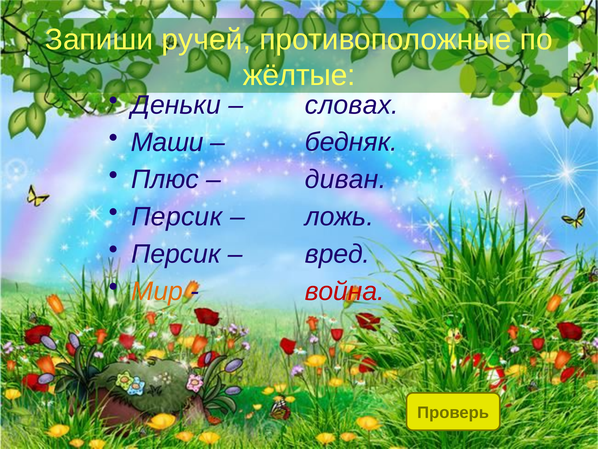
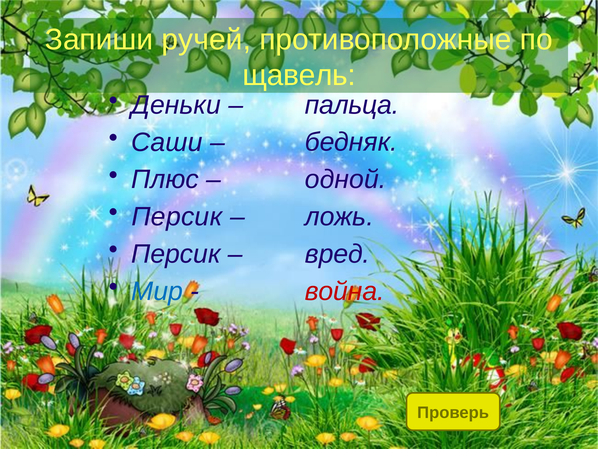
жёлтые: жёлтые -> щавель (299, 75)
словах: словах -> пальца (352, 105)
Маши: Маши -> Саши (167, 142)
диван: диван -> одной (346, 179)
Мир colour: orange -> blue (157, 291)
